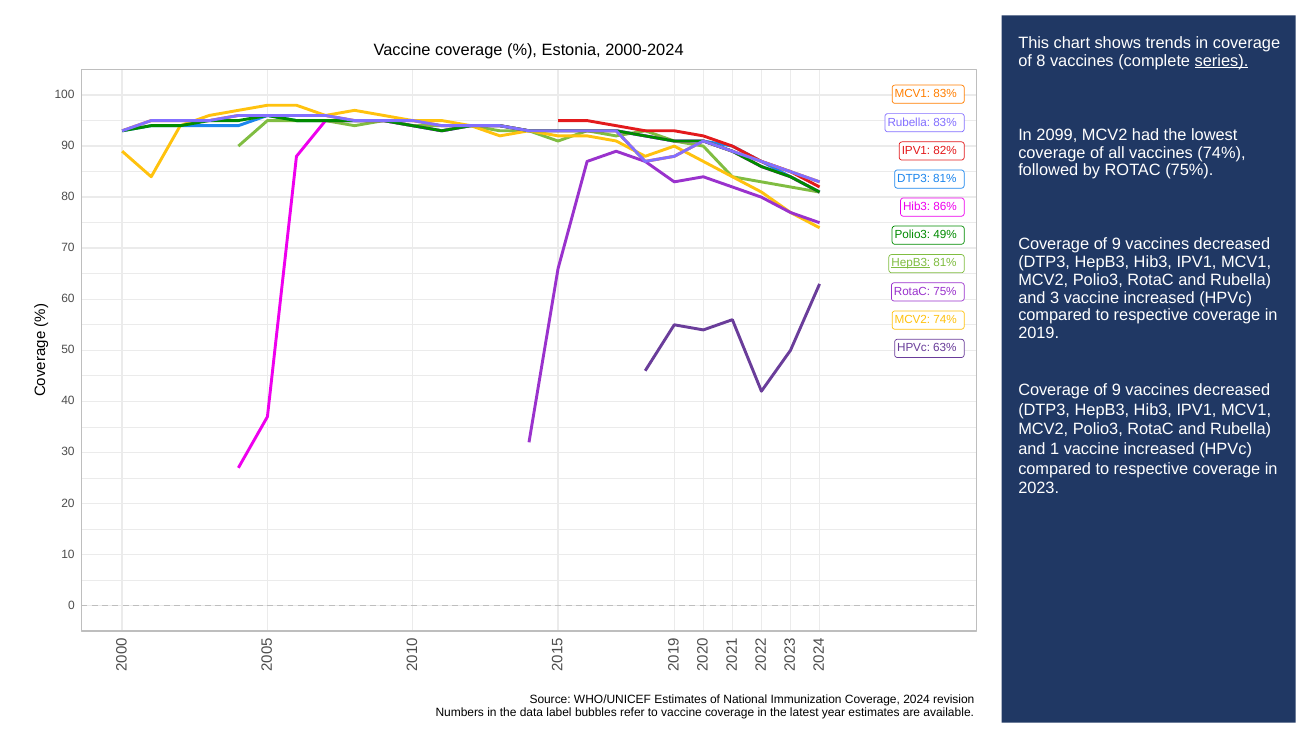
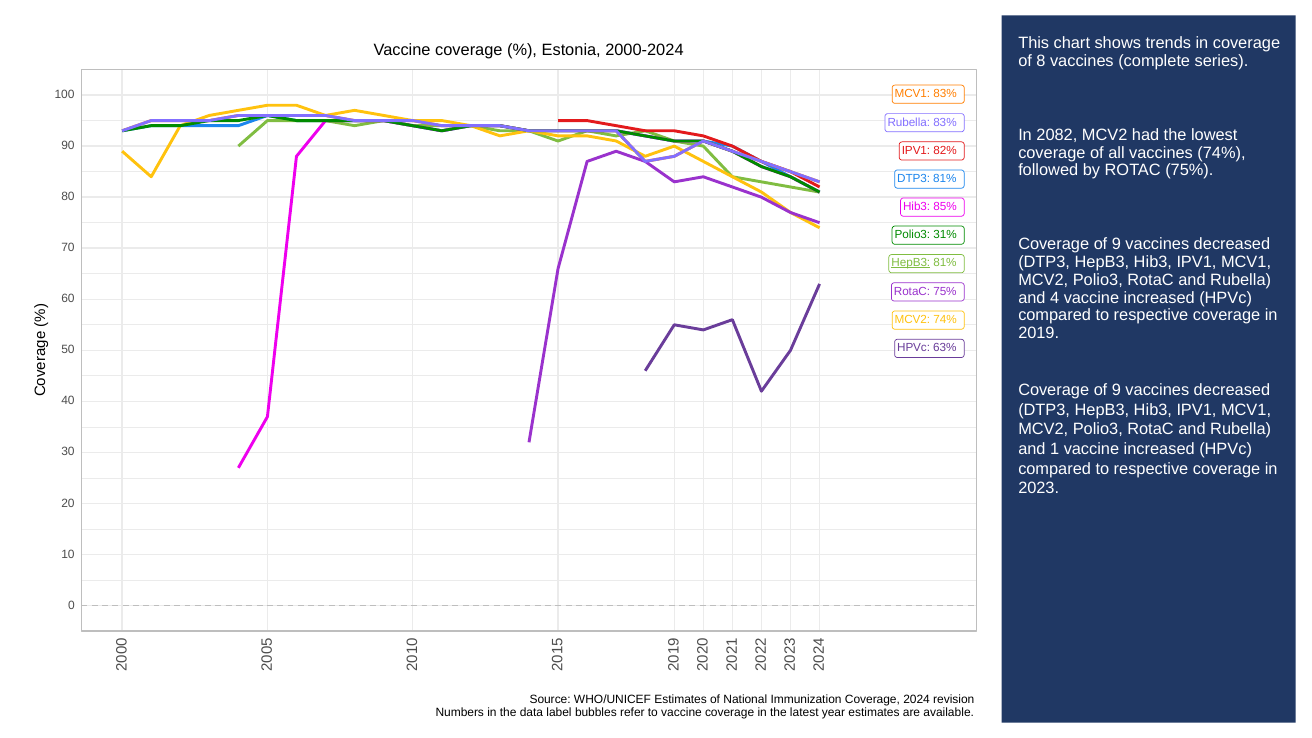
series underline: present -> none (1222, 61)
2099: 2099 -> 2082 (1057, 135)
86%: 86% -> 85% (945, 207)
49%: 49% -> 31% (945, 235)
and 3: 3 -> 4 (1055, 298)
